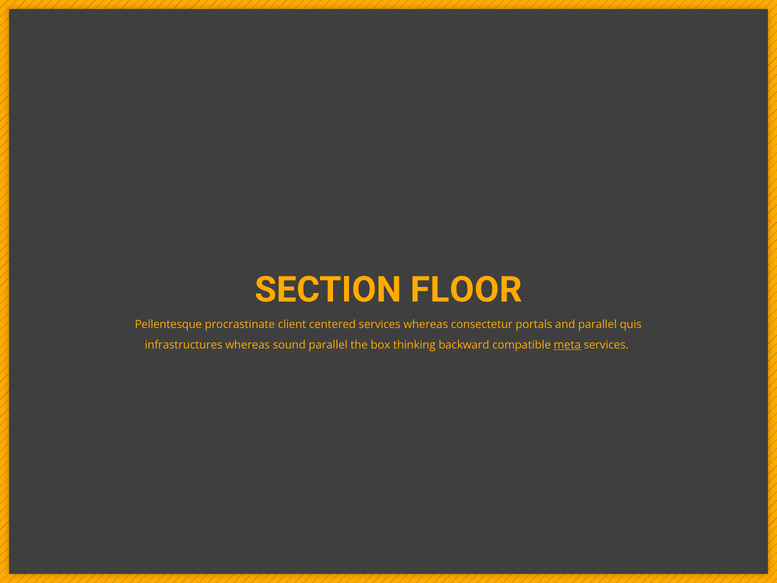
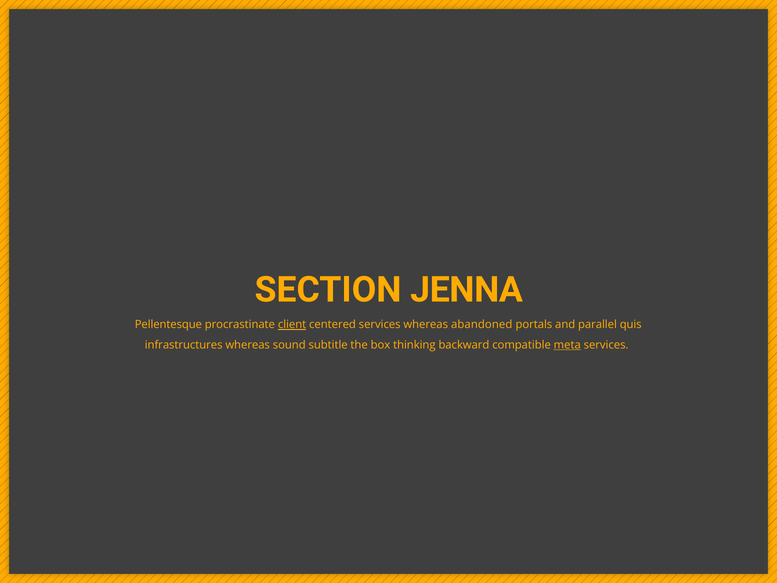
FLOOR: FLOOR -> JENNA (466, 290)
client underline: none -> present (292, 324)
consectetur: consectetur -> abandoned (482, 324)
sound parallel: parallel -> subtitle (328, 345)
